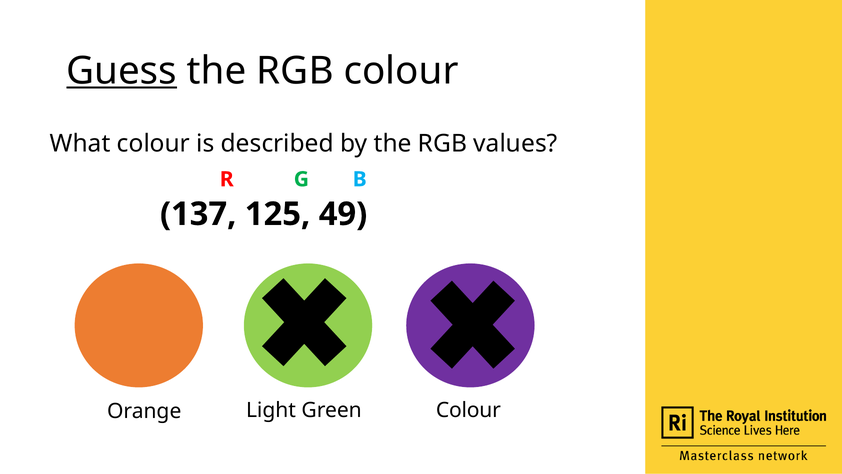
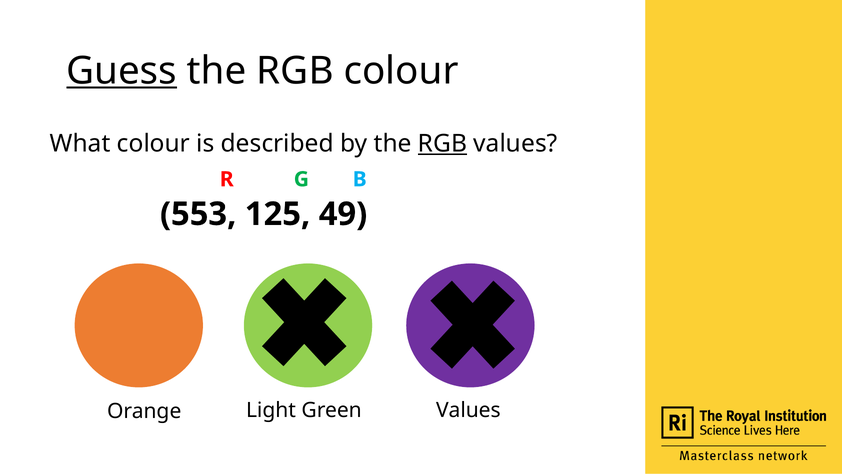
RGB underline: none -> present (442, 143)
137: 137 -> 553 (198, 214)
Green Colour: Colour -> Values (468, 410)
